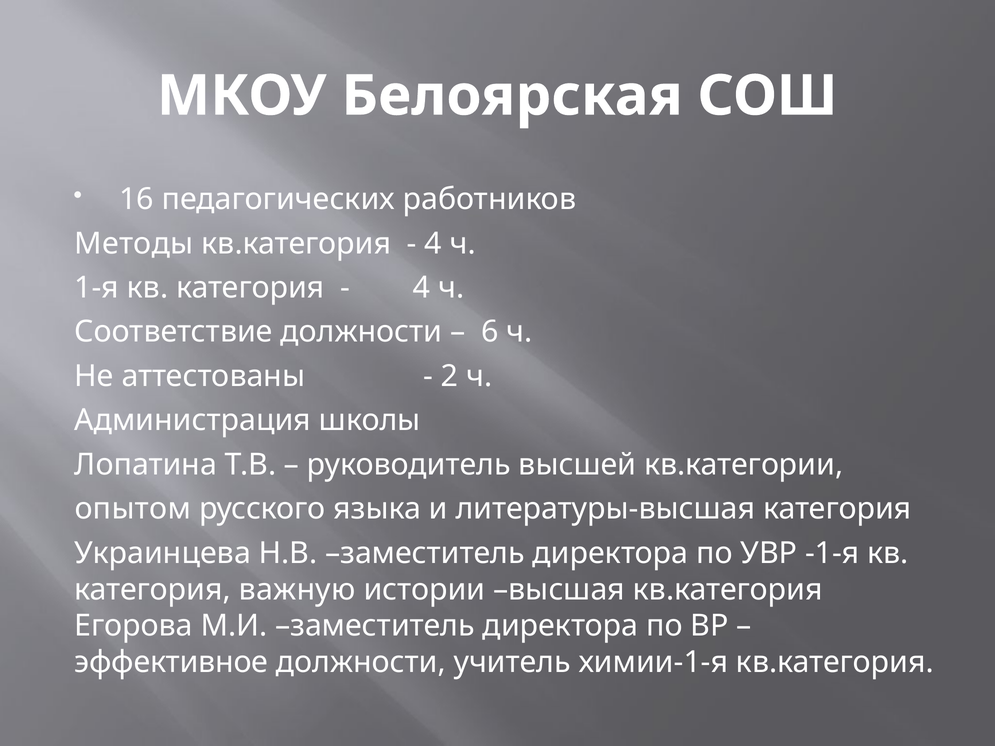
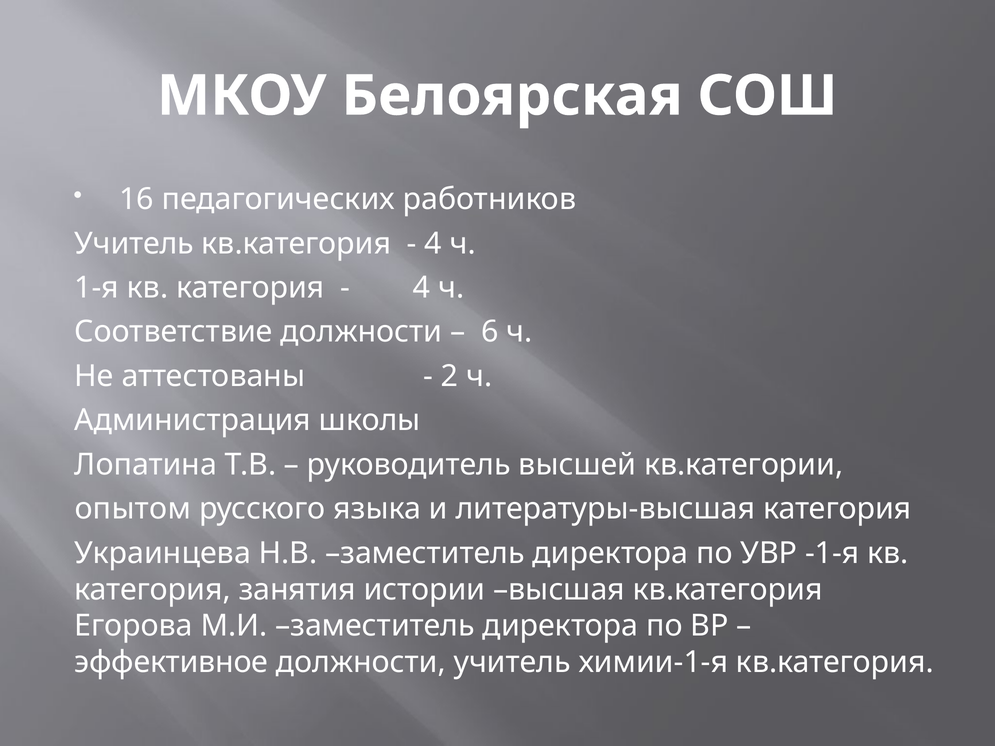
Методы: Методы -> Учитель (134, 244)
важную: важную -> занятия (297, 590)
